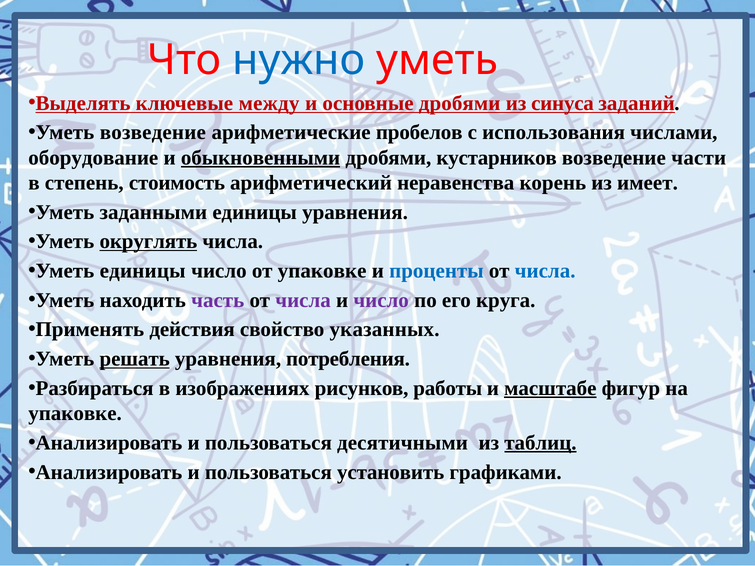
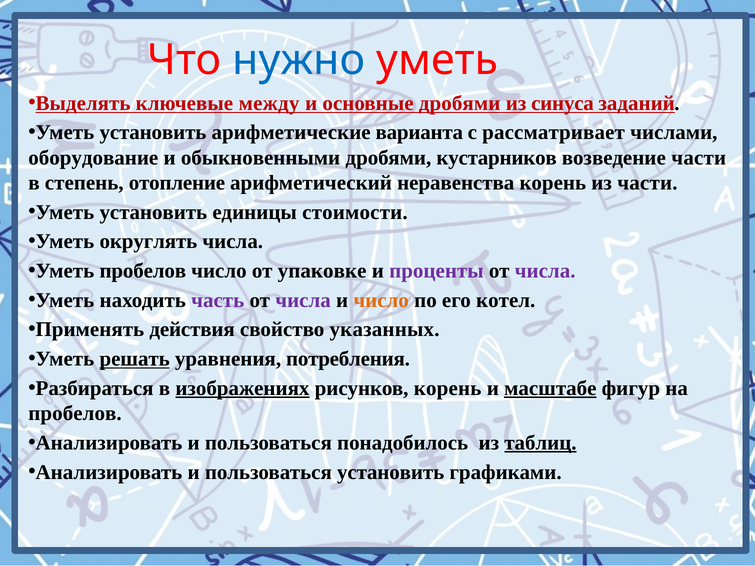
возведение: возведение -> установить (153, 133)
пробелов: пробелов -> варианта (419, 133)
использования: использования -> рассматривает (554, 133)
обыкновенными underline: present -> none (261, 158)
стоимость: стоимость -> отопление (177, 183)
из имеет: имеет -> части (647, 183)
заданными: заданными -> установить (153, 212)
единицы уравнения: уравнения -> стоимости (355, 212)
округлять underline: present -> none (148, 242)
Уметь единицы: единицы -> пробелов (143, 271)
проценты colour: blue -> purple (436, 271)
числа colour: blue -> purple (545, 271)
число colour: purple -> orange (381, 300)
круга: круга -> котел (506, 300)
изображениях underline: none -> present (242, 388)
рисунков работы: работы -> корень (448, 388)
упаковке: упаковке -> пробелов (75, 414)
десятичными: десятичными -> понадобилось (403, 443)
